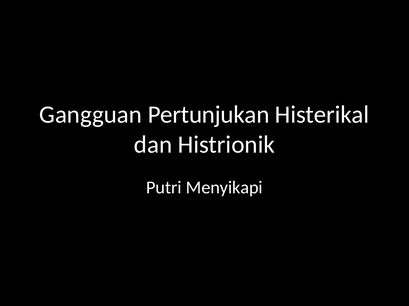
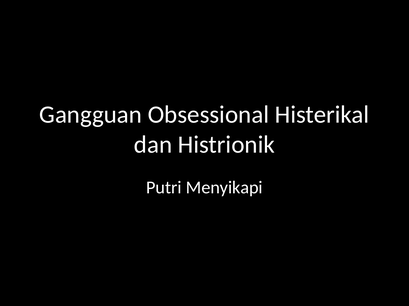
Pertunjukan: Pertunjukan -> Obsessional (208, 115)
